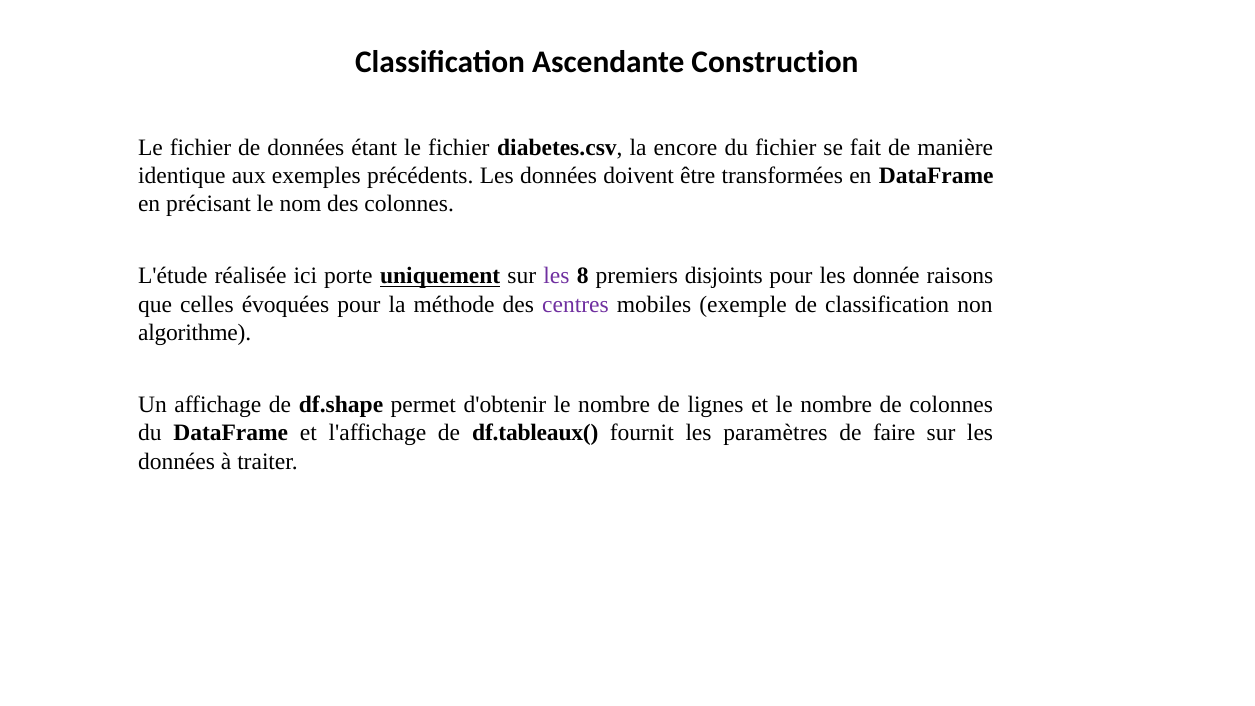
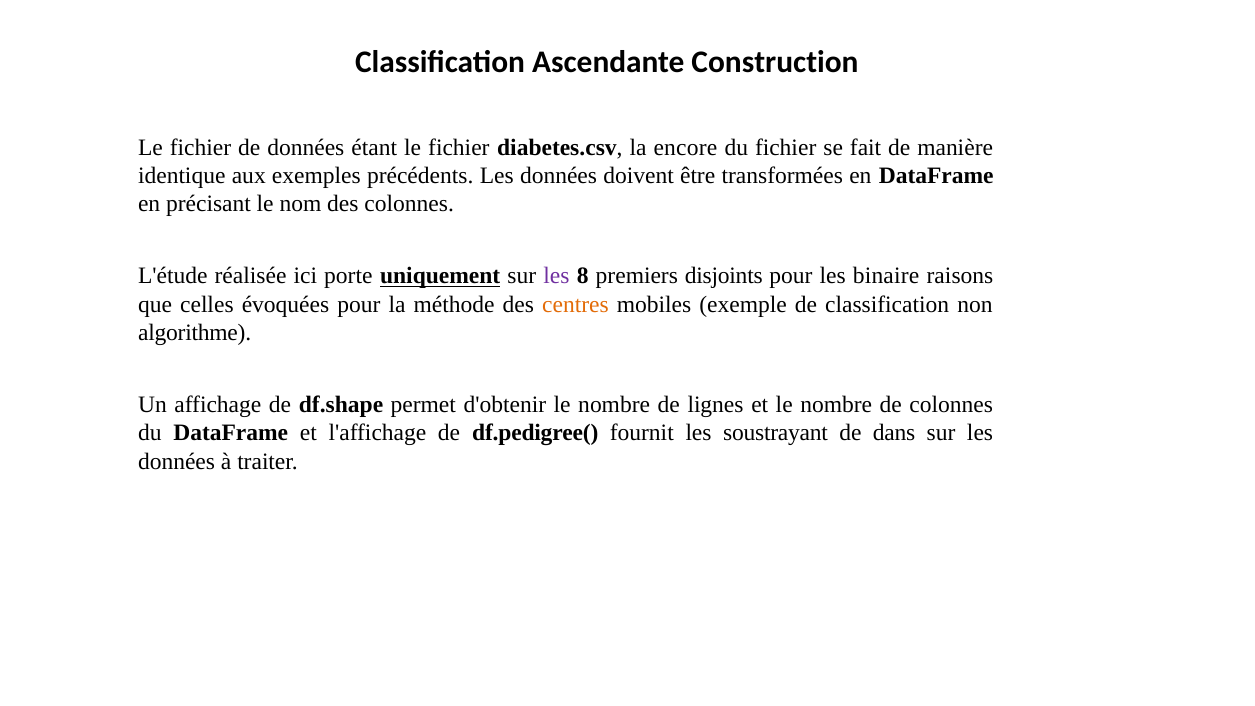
donnée: donnée -> binaire (886, 276)
centres colour: purple -> orange (575, 304)
df.tableaux(: df.tableaux( -> df.pedigree( (535, 433)
paramètres: paramètres -> soustrayant (776, 433)
faire: faire -> dans (894, 433)
